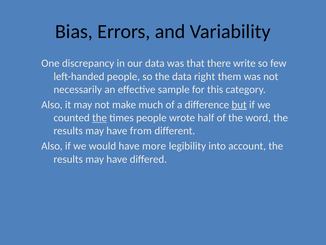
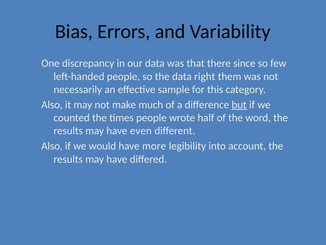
write: write -> since (244, 63)
the underline: present -> none (100, 118)
from: from -> even (141, 131)
